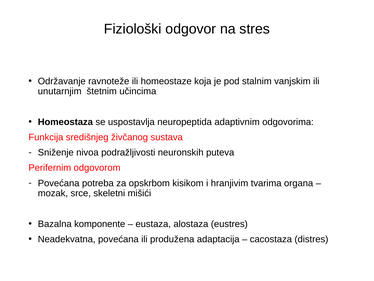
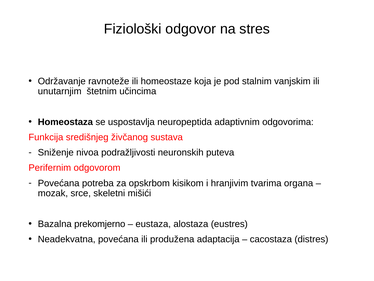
komponente: komponente -> prekomjerno (100, 224)
